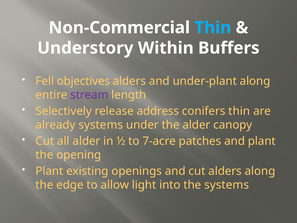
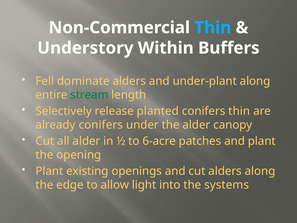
objectives: objectives -> dominate (83, 81)
stream colour: purple -> green (89, 95)
address: address -> planted (158, 111)
already systems: systems -> conifers (101, 125)
7-acre: 7-acre -> 6-acre (159, 141)
